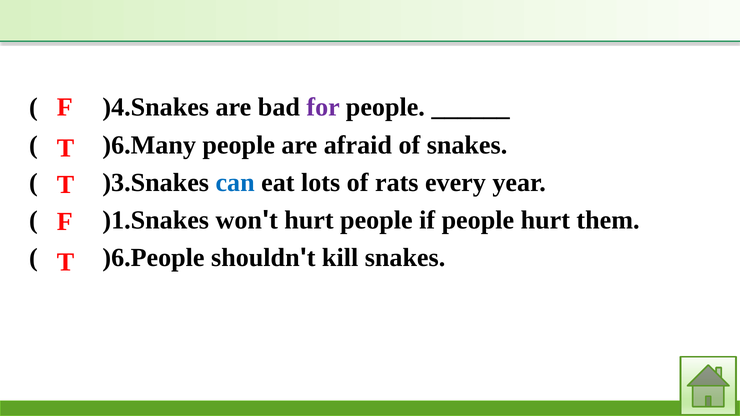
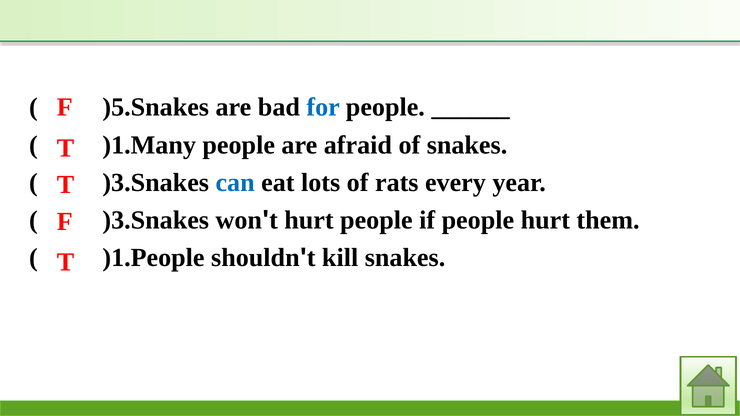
)4.Snakes: )4.Snakes -> )5.Snakes (156, 107)
for colour: purple -> blue (323, 107)
)6.Many: )6.Many -> )1.Many (149, 145)
)1.Snakes: )1.Snakes -> )3.Snakes (156, 220)
)6.People: )6.People -> )1.People (153, 258)
